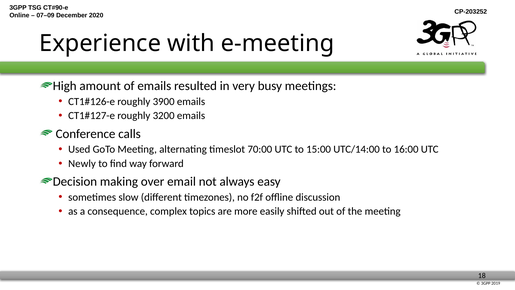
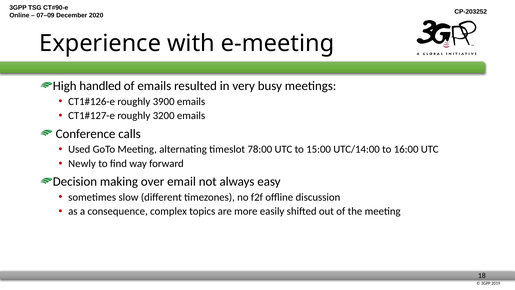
amount: amount -> handled (100, 86)
70:00: 70:00 -> 78:00 (260, 149)
